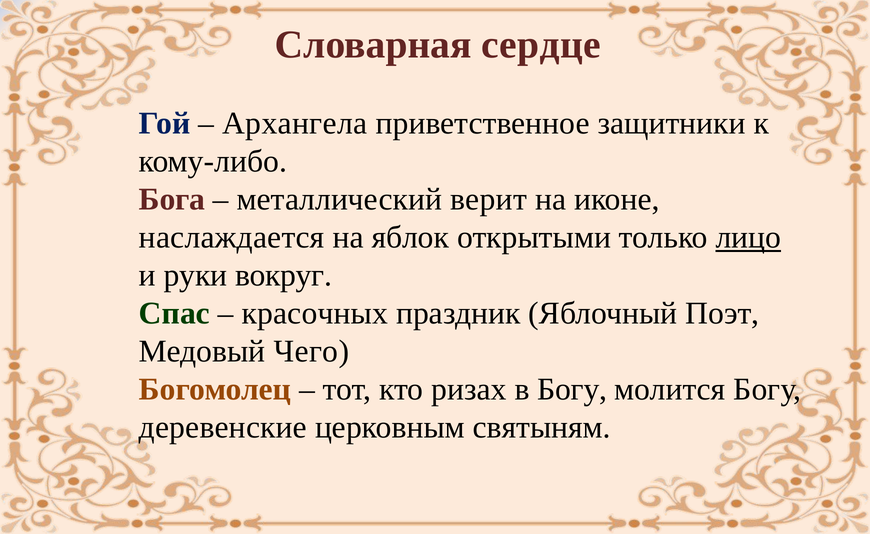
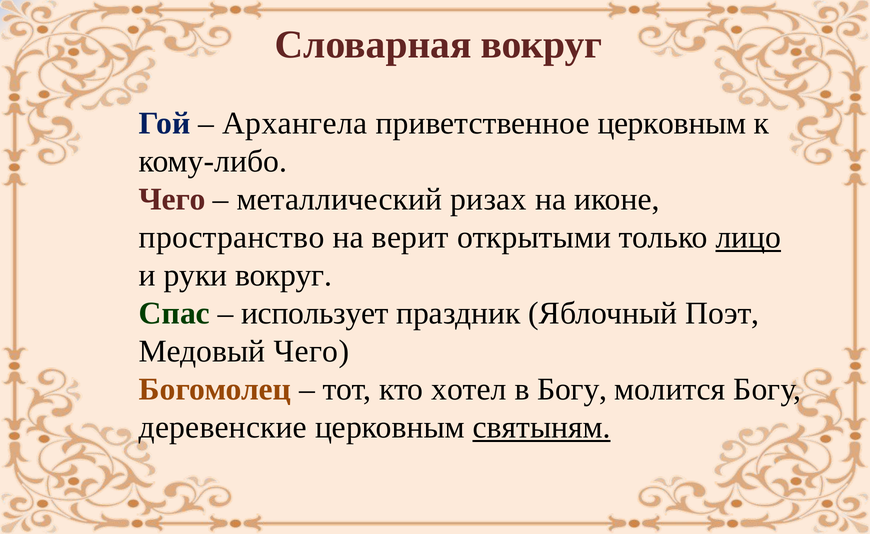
Словарная сердце: сердце -> вокруг (541, 45)
приветственное защитники: защитники -> церковным (672, 124)
Бога: Бога -> Чего (172, 200)
верит: верит -> ризах (488, 200)
наслаждается: наслаждается -> пространство (232, 238)
яблок: яблок -> верит (410, 238)
красочных: красочных -> использует (315, 314)
ризах: ризах -> хотел (469, 390)
святыням underline: none -> present (542, 428)
